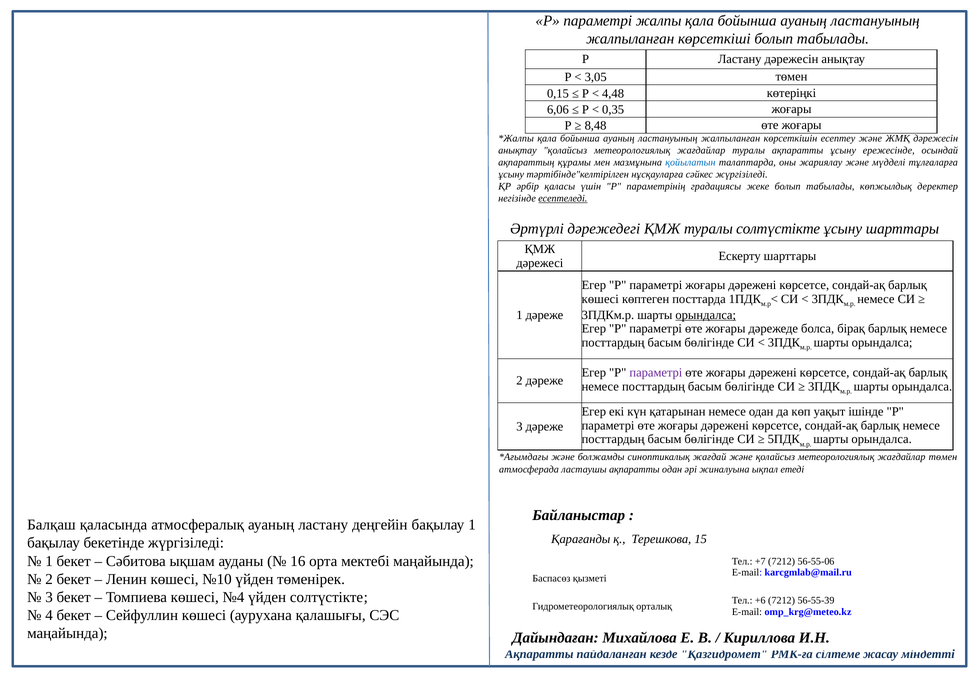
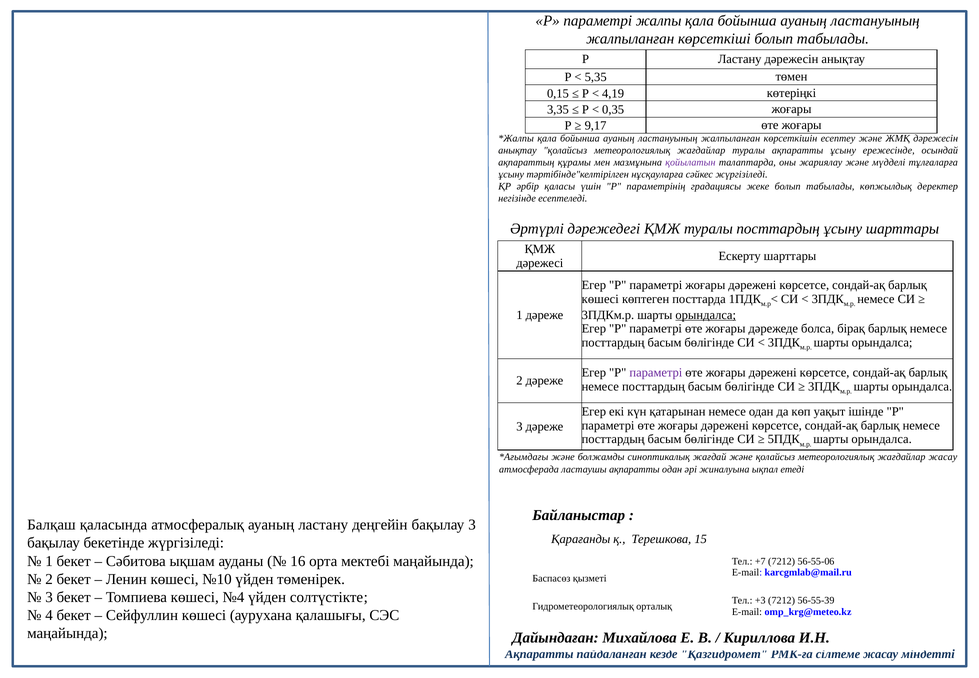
3,05: 3,05 -> 5,35 (596, 77)
4,48: 4,48 -> 4,19 (613, 93)
6,06: 6,06 -> 3,35 (558, 110)
8,48: 8,48 -> 9,17 (596, 126)
қойылатын colour: blue -> purple (690, 162)
есептеледі underline: present -> none (563, 199)
туралы солтүстікте: солтүстікте -> посттардың (778, 229)
жағдайлар төмен: төмен -> жасау (943, 457)
бақылау 1: 1 -> 3 (472, 525)
+6: +6 -> +3 (760, 600)
